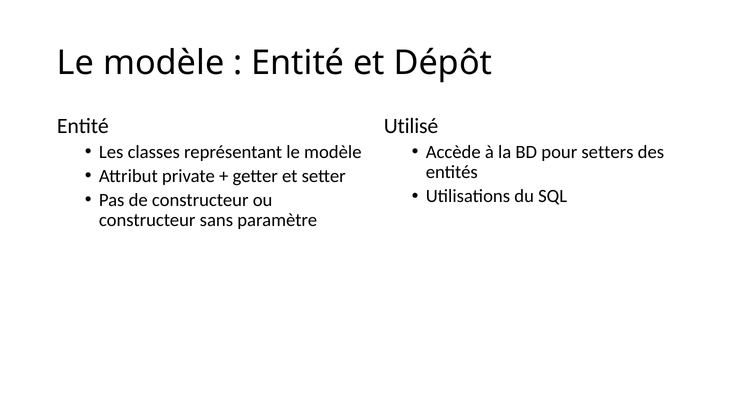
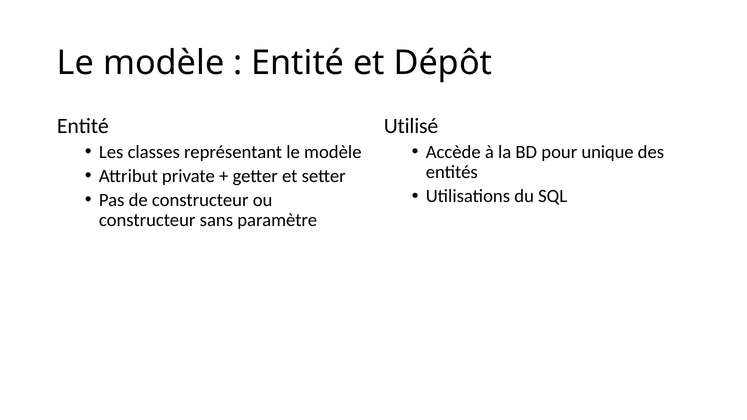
setters: setters -> unique (608, 152)
